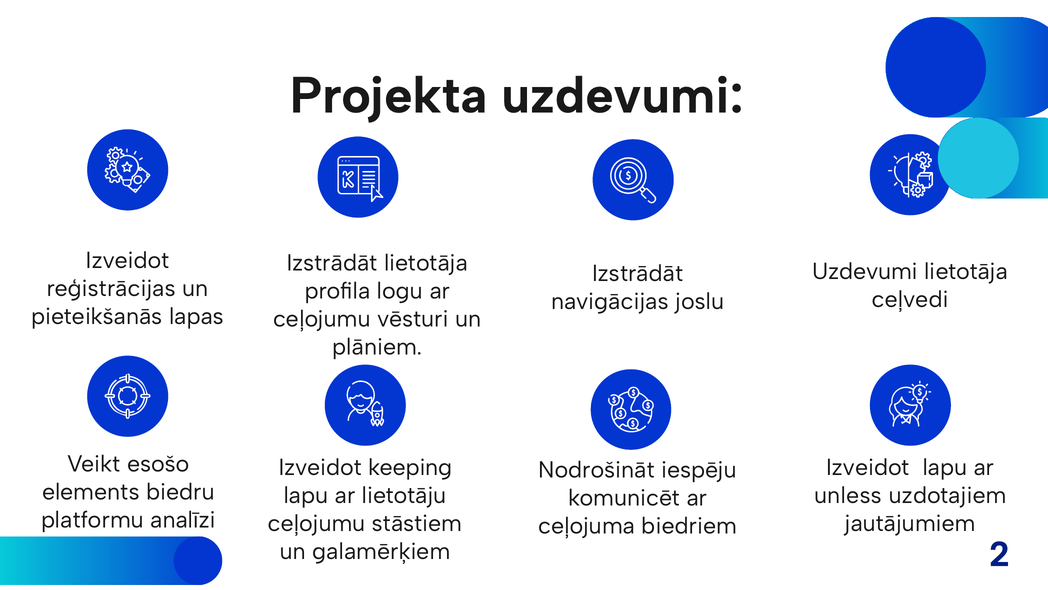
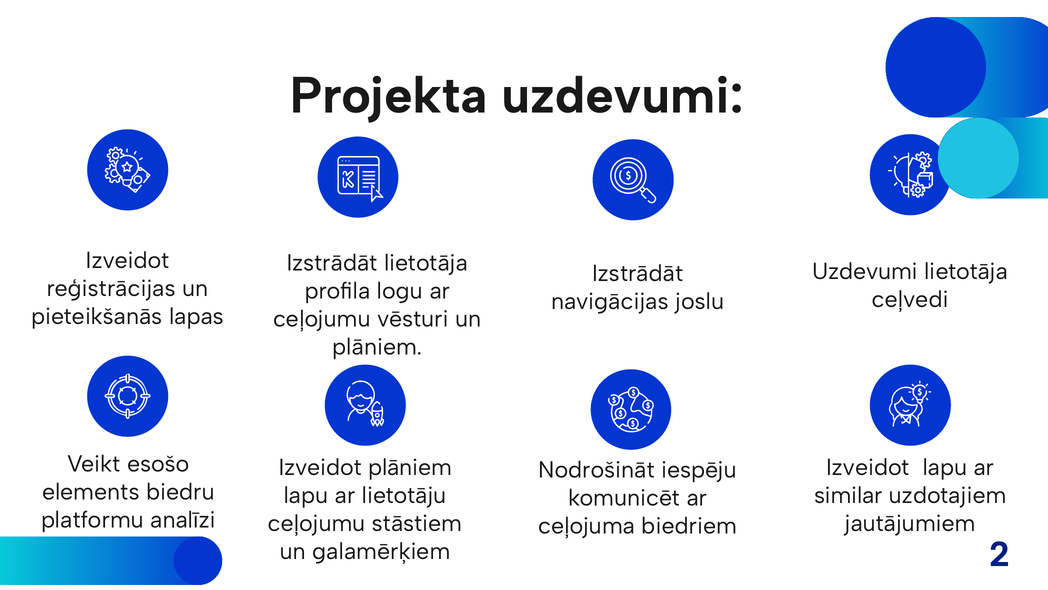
Izveidot keeping: keeping -> plāniem (410, 467)
unless: unless -> similar (848, 495)
